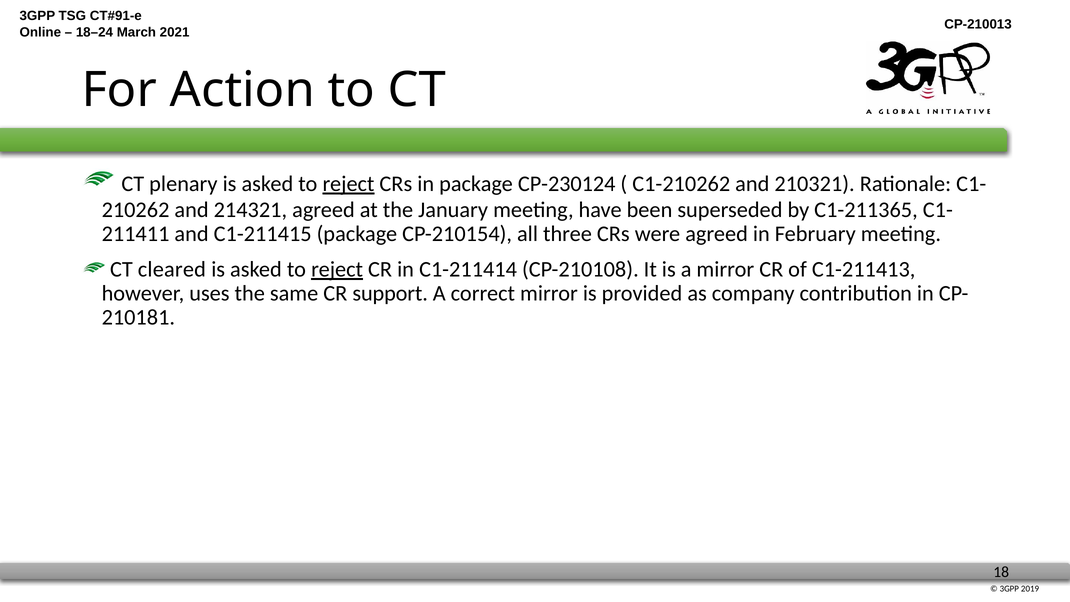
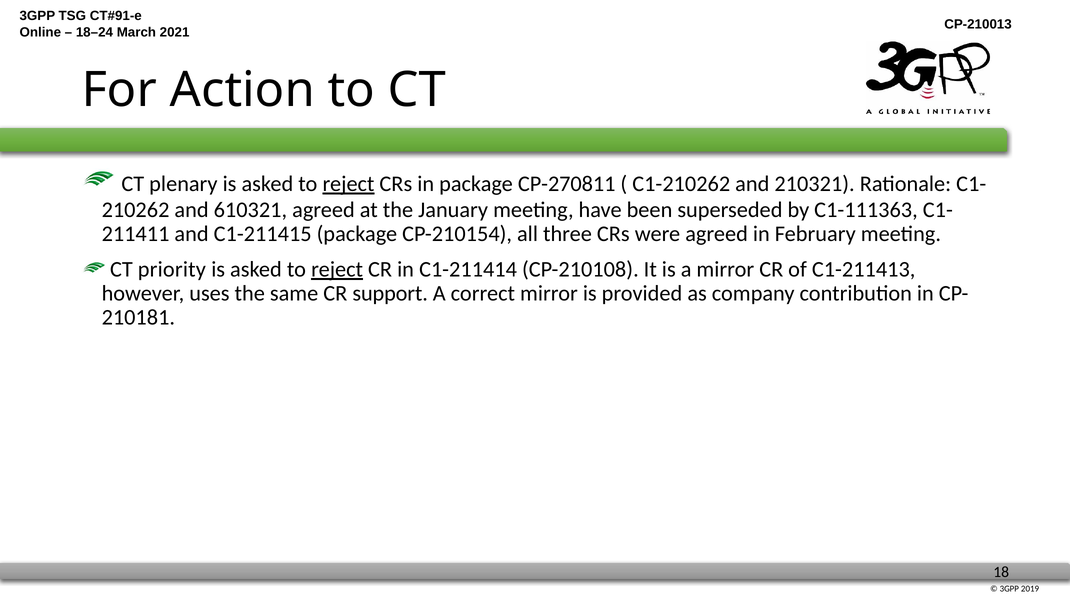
CP-230124: CP-230124 -> CP-270811 (567, 184)
214321: 214321 -> 610321 (250, 210)
C1-211365: C1-211365 -> C1-111363 (866, 210)
cleared: cleared -> priority (172, 269)
